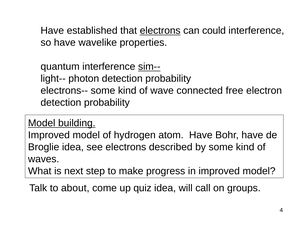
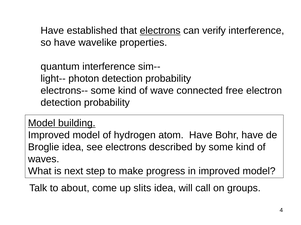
could: could -> verify (214, 31)
sim-- underline: present -> none (149, 67)
quiz: quiz -> slits (142, 189)
